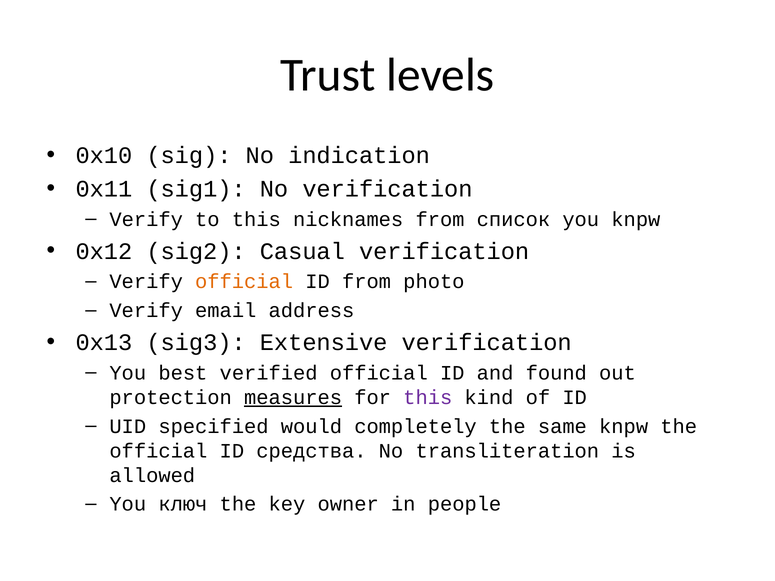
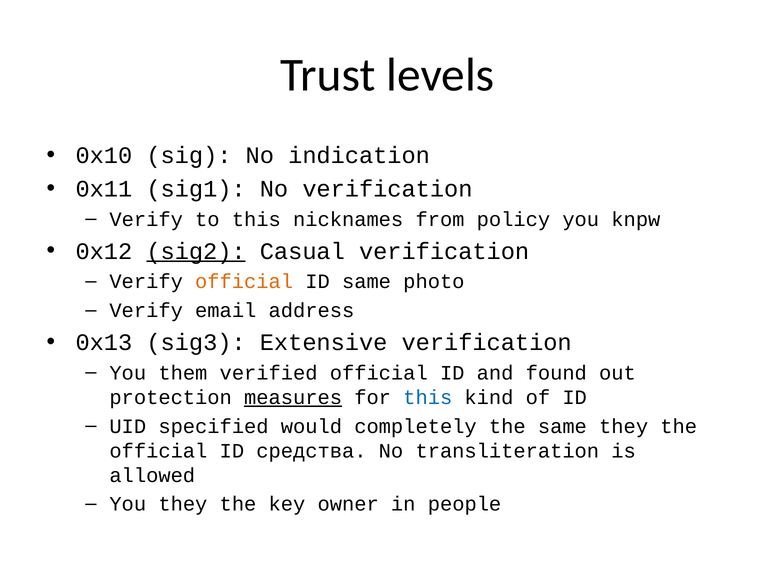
список: список -> policy (513, 219)
sig2 underline: none -> present (196, 251)
ID from: from -> same (367, 282)
best: best -> them (183, 373)
this colour: purple -> blue (428, 398)
same knpw: knpw -> they (624, 426)
You ключ: ключ -> they (183, 504)
